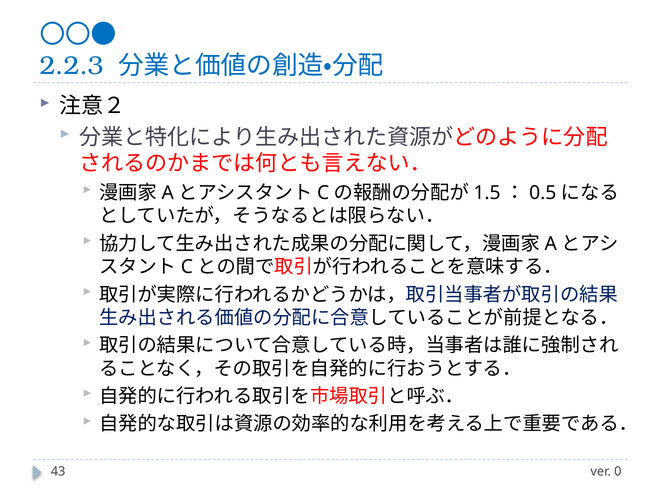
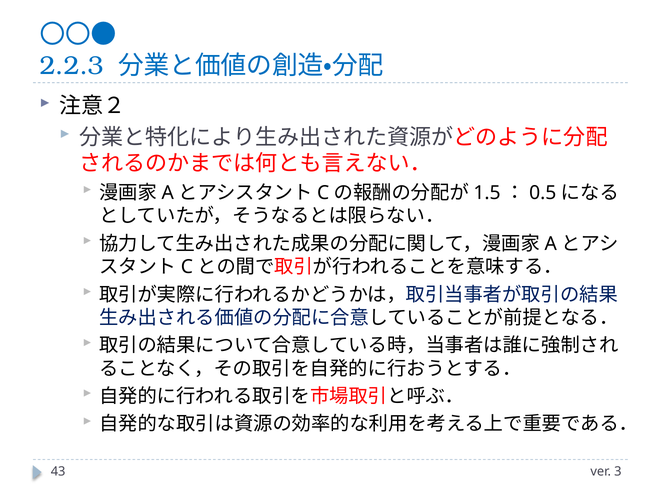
0: 0 -> 3 (618, 471)
